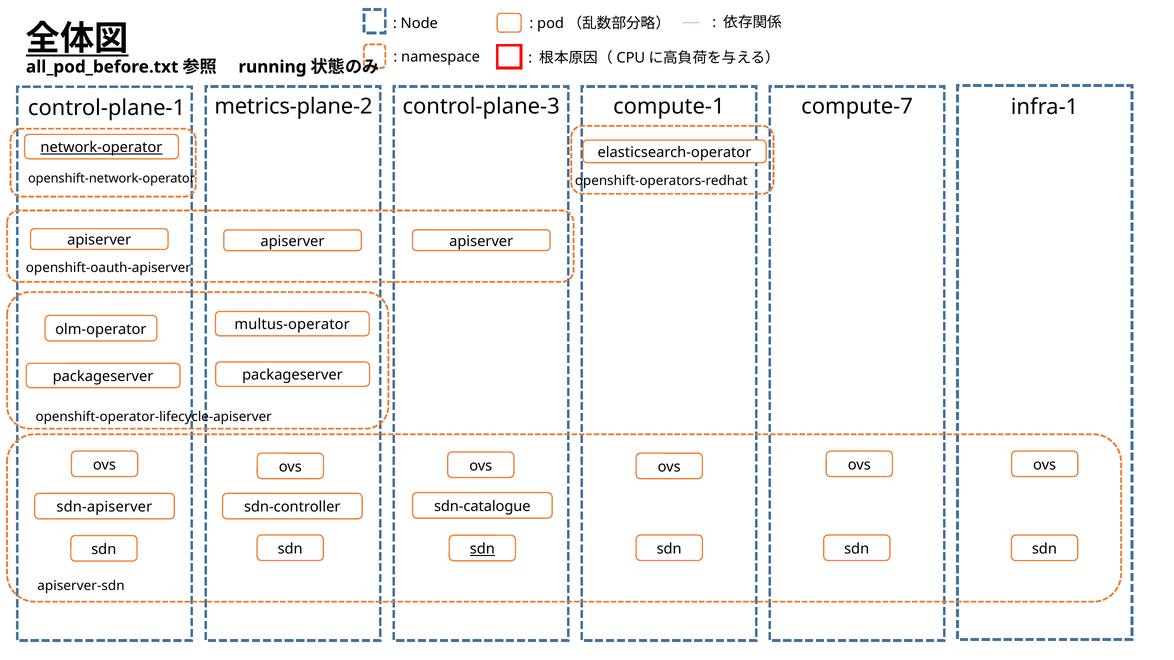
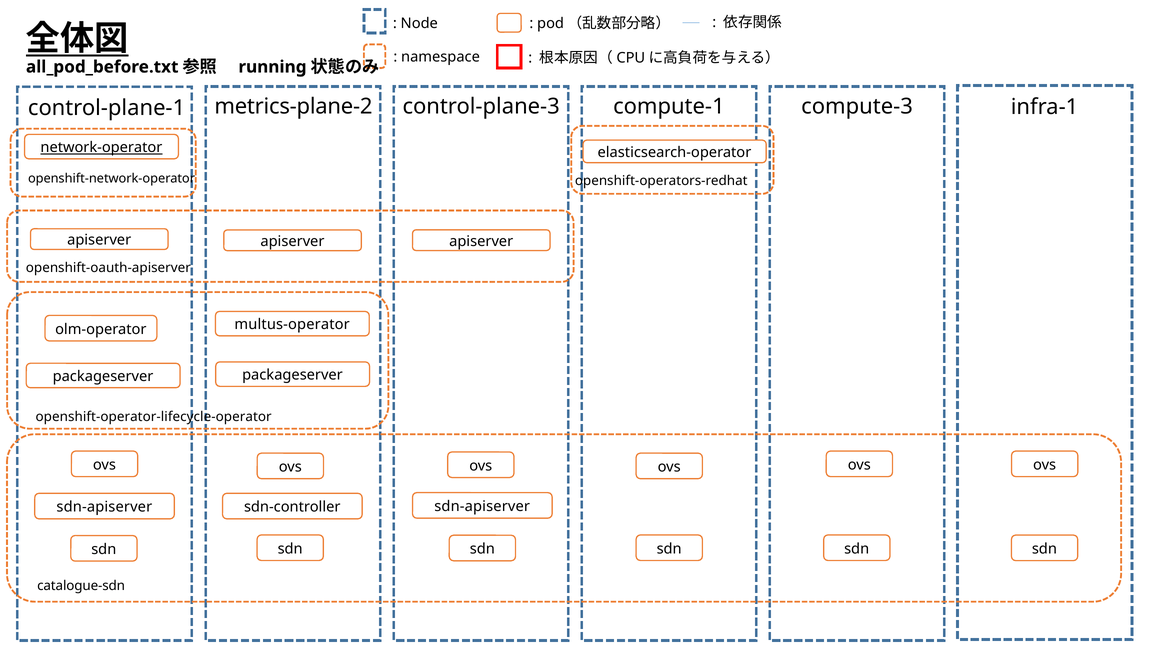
compute-7: compute-7 -> compute-3 (857, 106)
openshift-operator-lifecycle-apiserver: openshift-operator-lifecycle-apiserver -> openshift-operator-lifecycle-operator (154, 417)
sdn-controller sdn-catalogue: sdn-catalogue -> sdn-apiserver (482, 507)
sdn underline: present -> none (482, 549)
apiserver-sdn: apiserver-sdn -> catalogue-sdn (81, 586)
